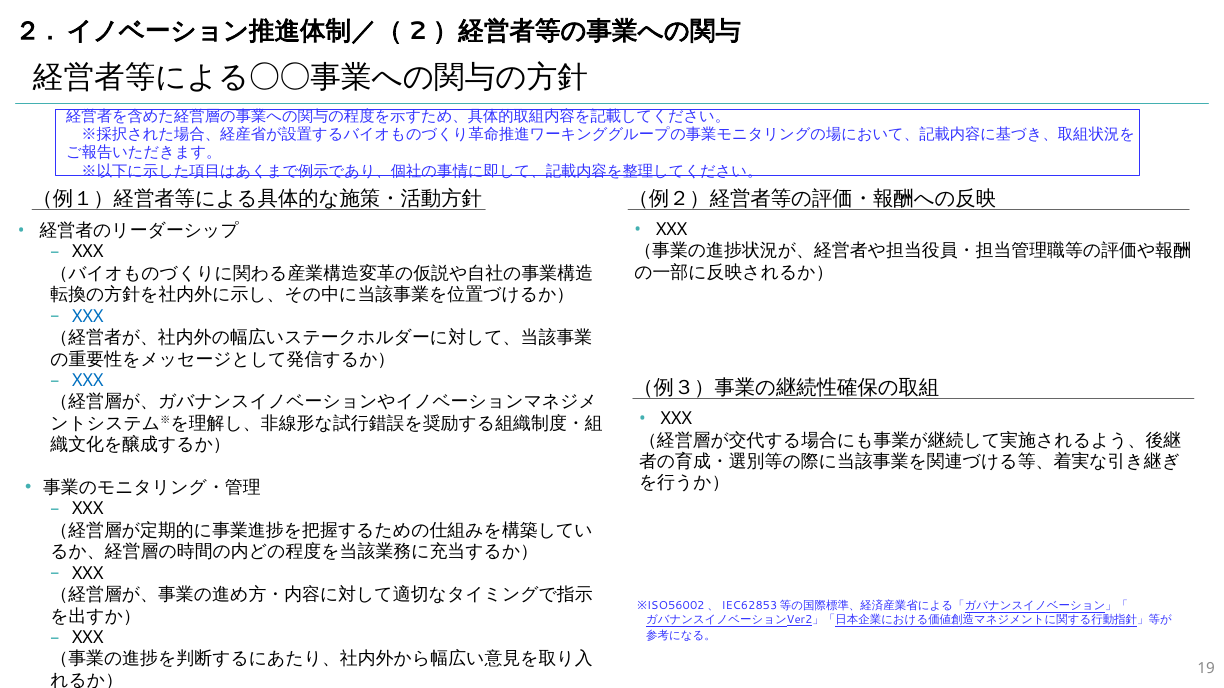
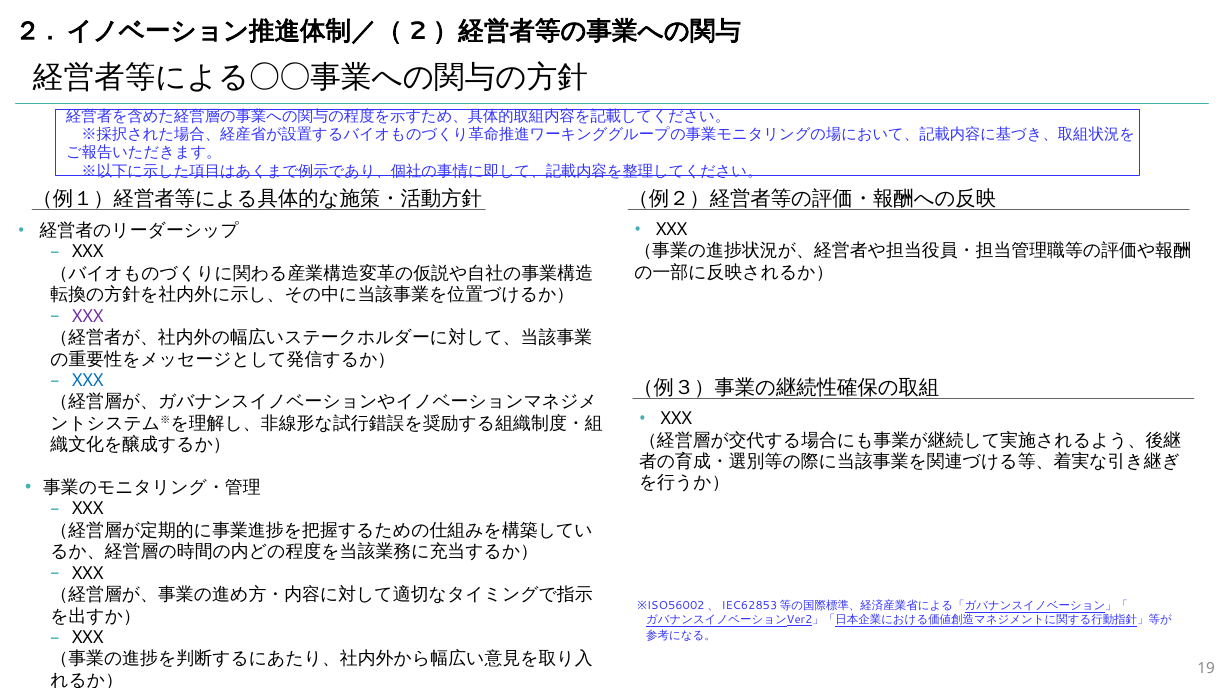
XXX colour: blue -> purple (88, 317)
